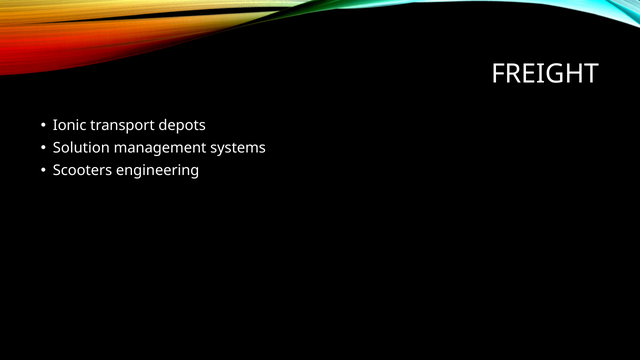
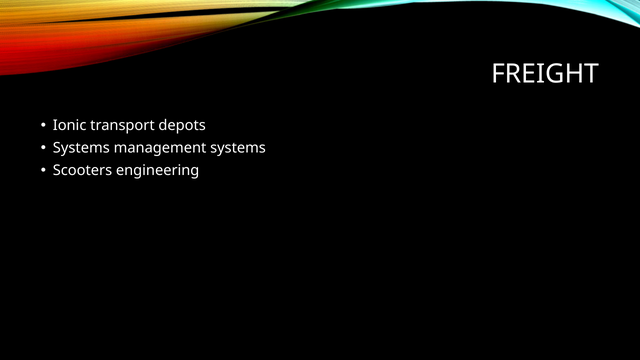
Solution: Solution -> Systems (81, 148)
